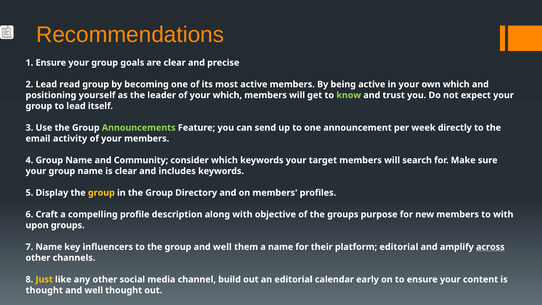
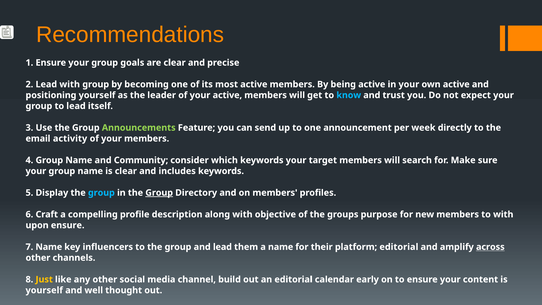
Lead read: read -> with (70, 84)
own which: which -> active (456, 84)
your which: which -> active (227, 95)
know colour: light green -> light blue (349, 95)
group colour: yellow -> light blue (101, 193)
Group underline: none -> present (159, 193)
upon groups: groups -> ensure (68, 225)
group and well: well -> lead (222, 247)
thought: thought -> yourself (44, 290)
